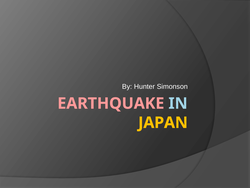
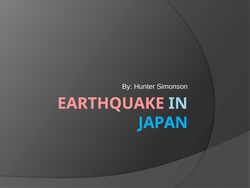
JAPAN colour: yellow -> light blue (163, 122)
